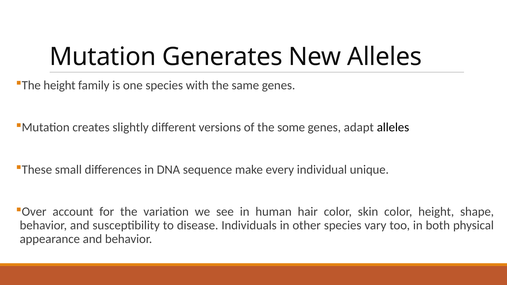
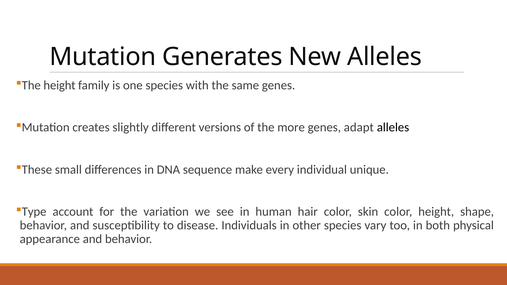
some: some -> more (291, 128)
Over: Over -> Type (34, 212)
